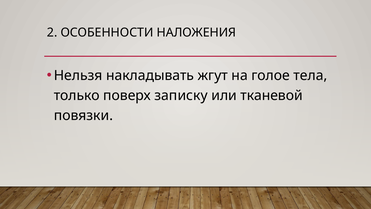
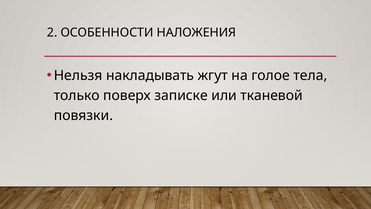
записку: записку -> записке (181, 95)
